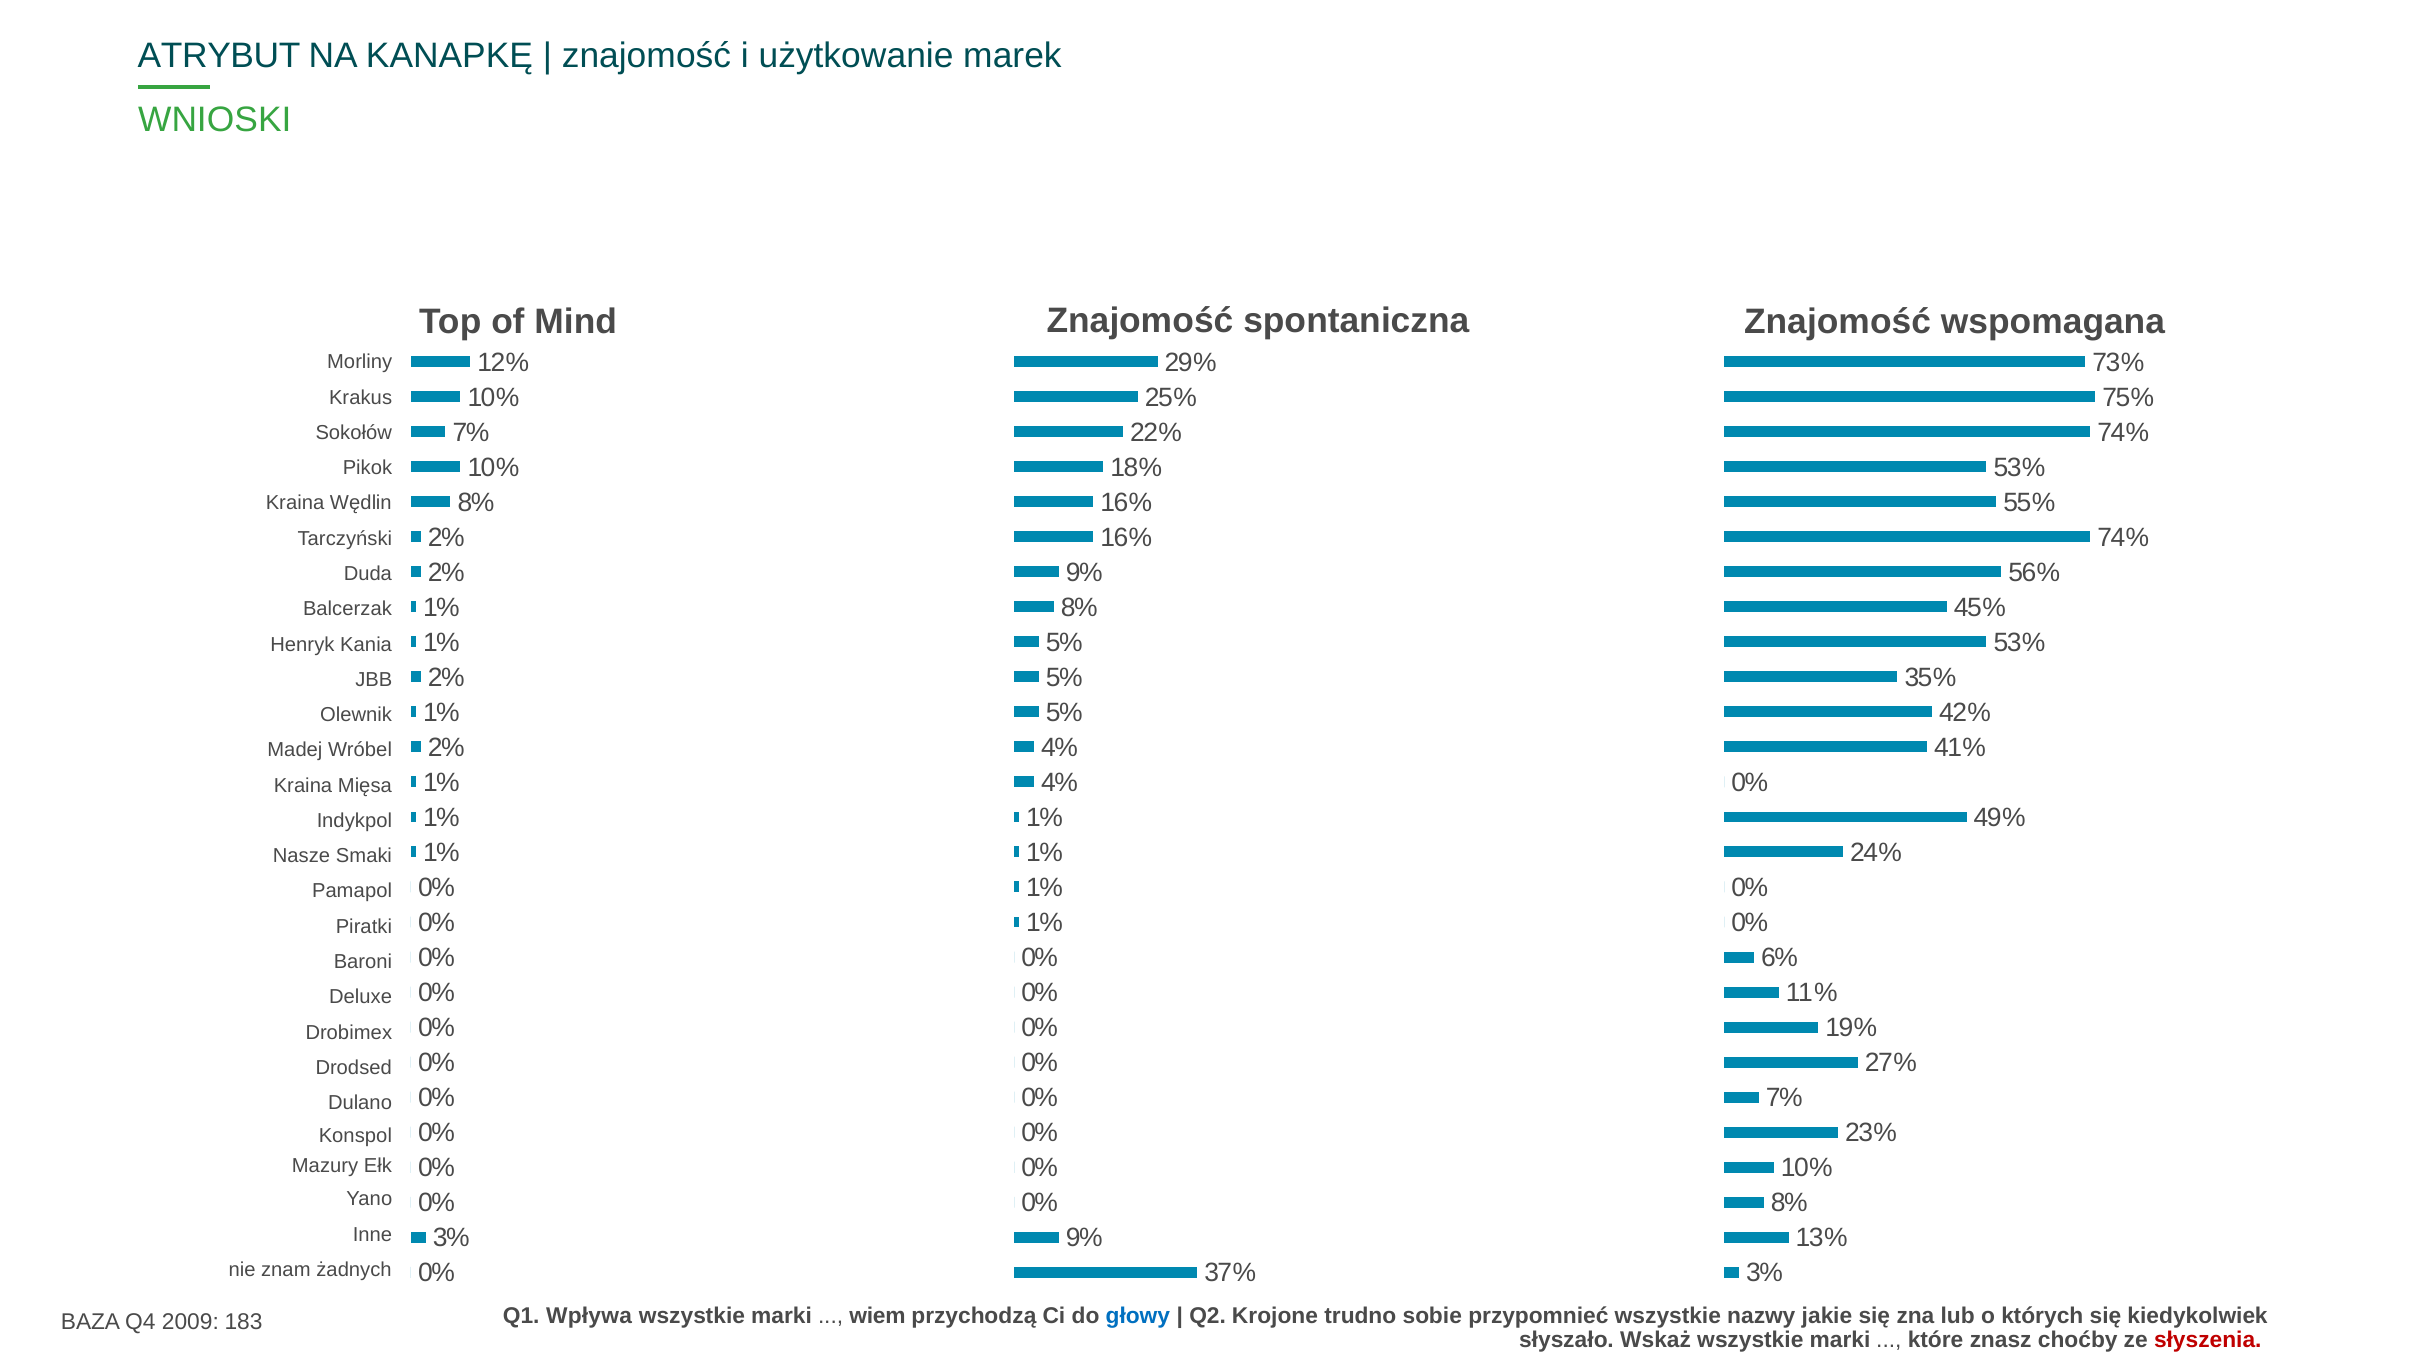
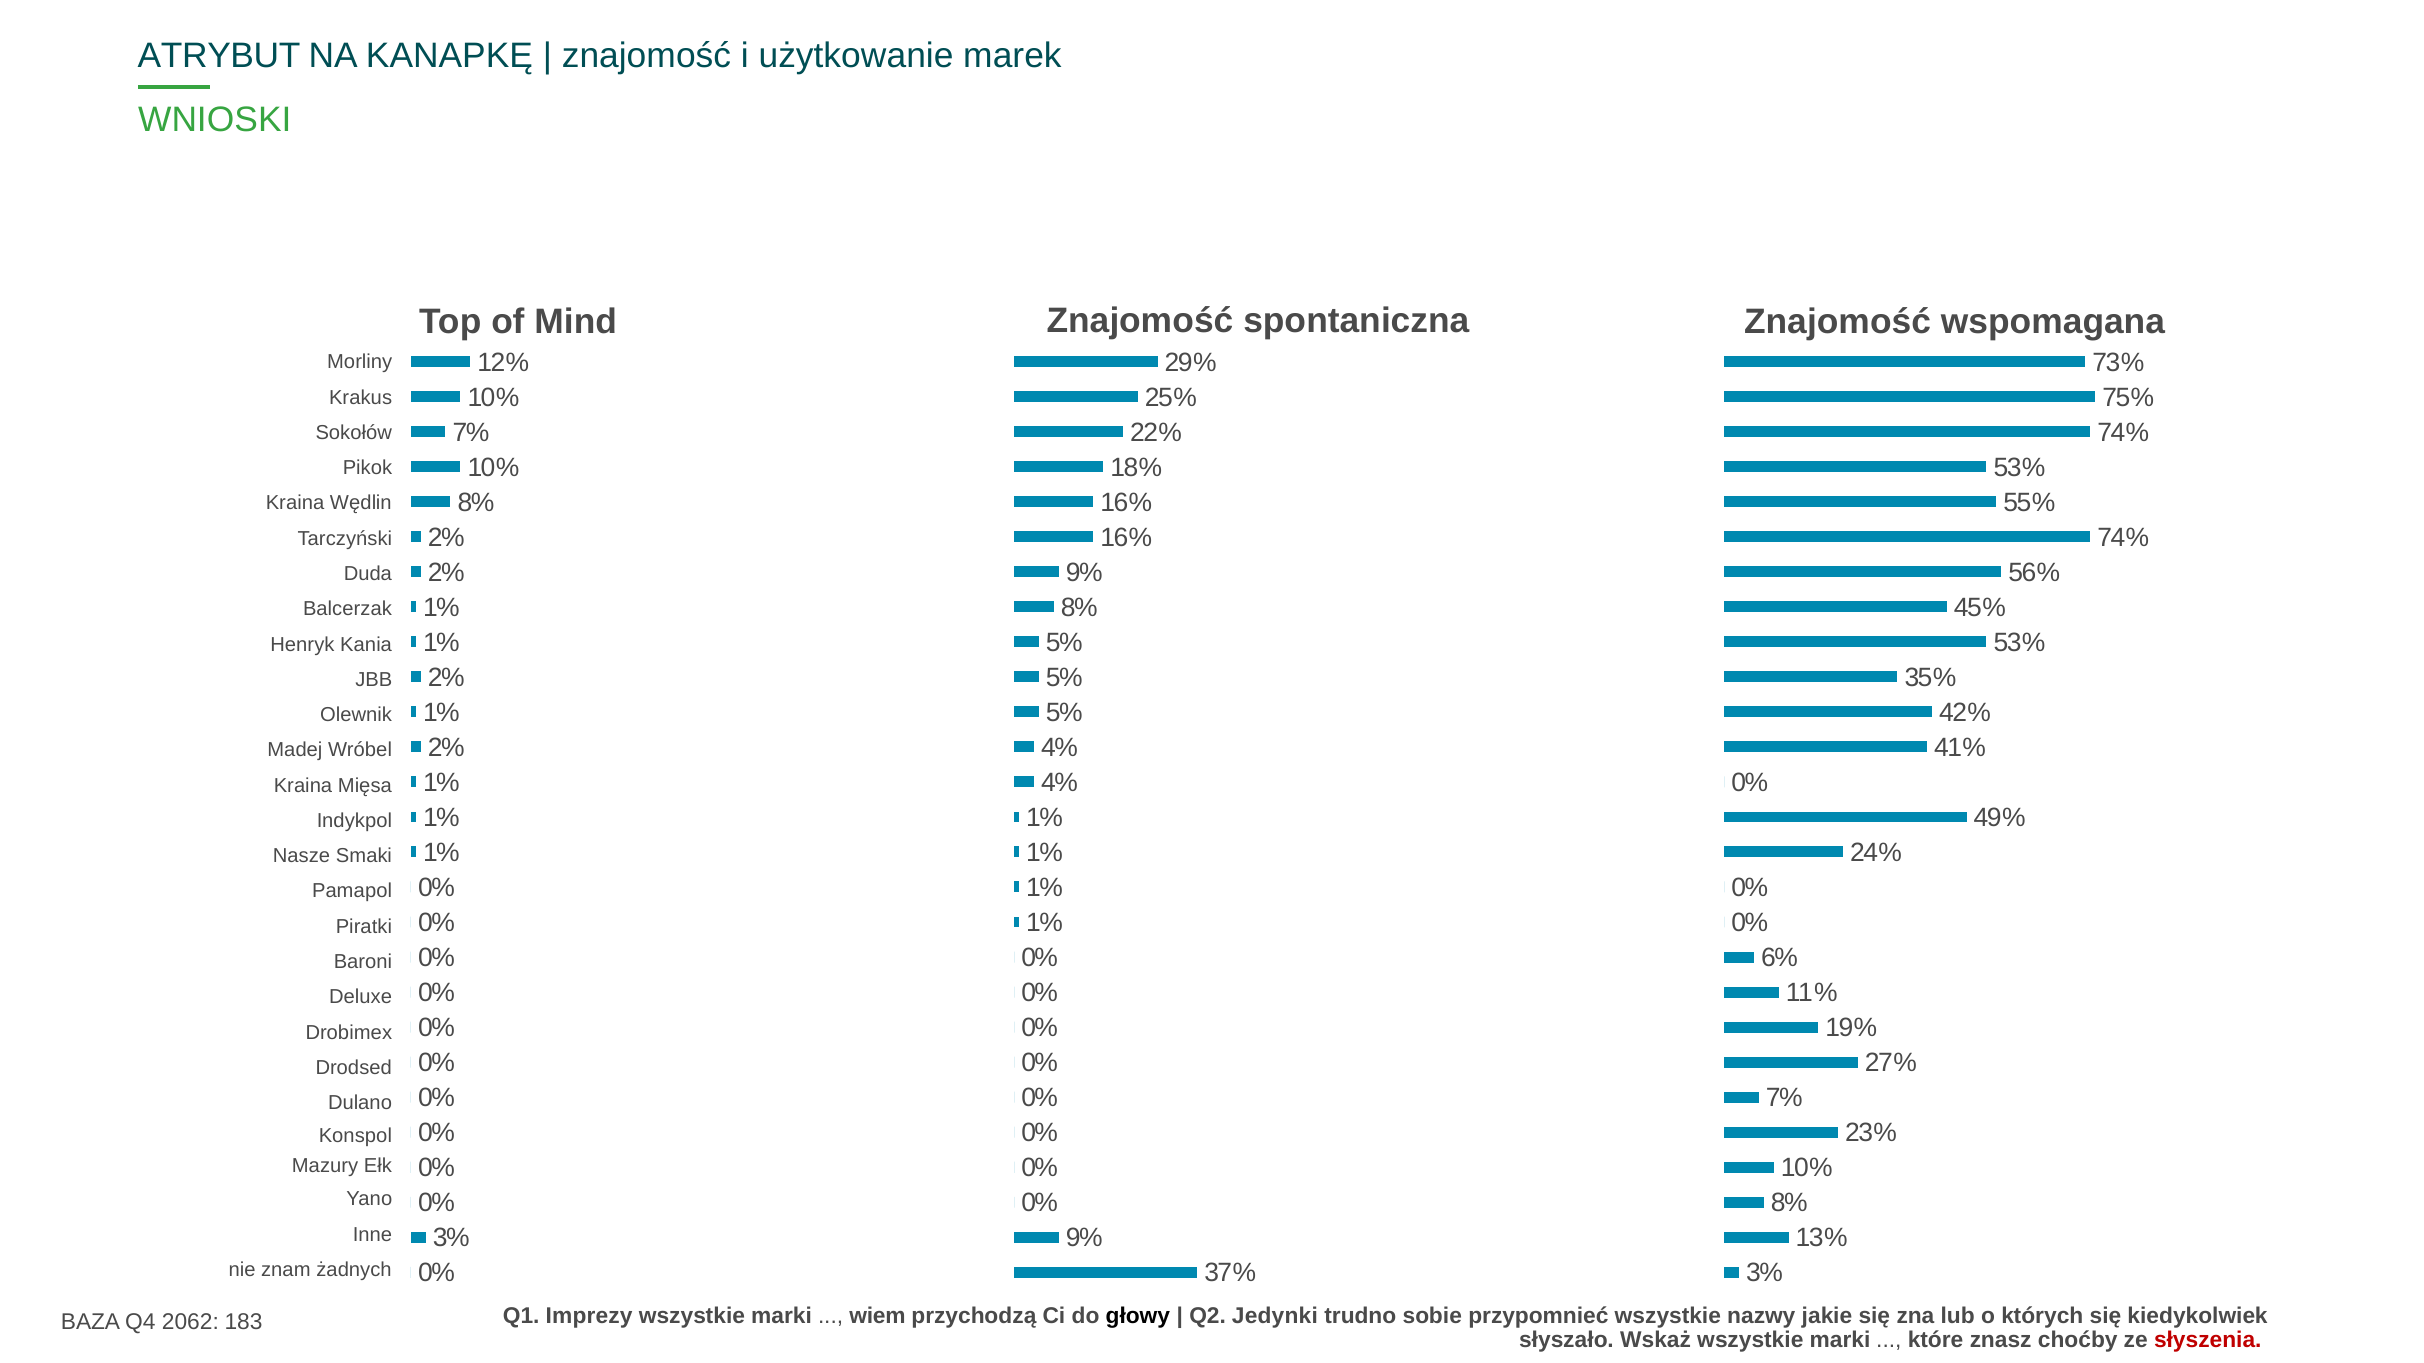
Wpływa: Wpływa -> Imprezy (589, 1316)
głowy colour: blue -> black (1138, 1316)
Krojone: Krojone -> Jedynki (1275, 1316)
2009: 2009 -> 2062 (190, 1323)
